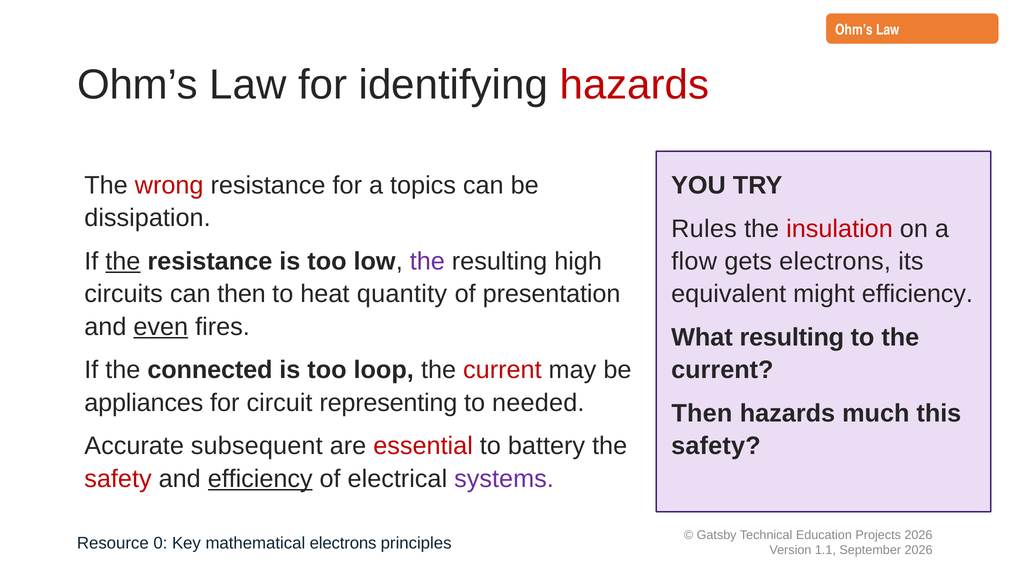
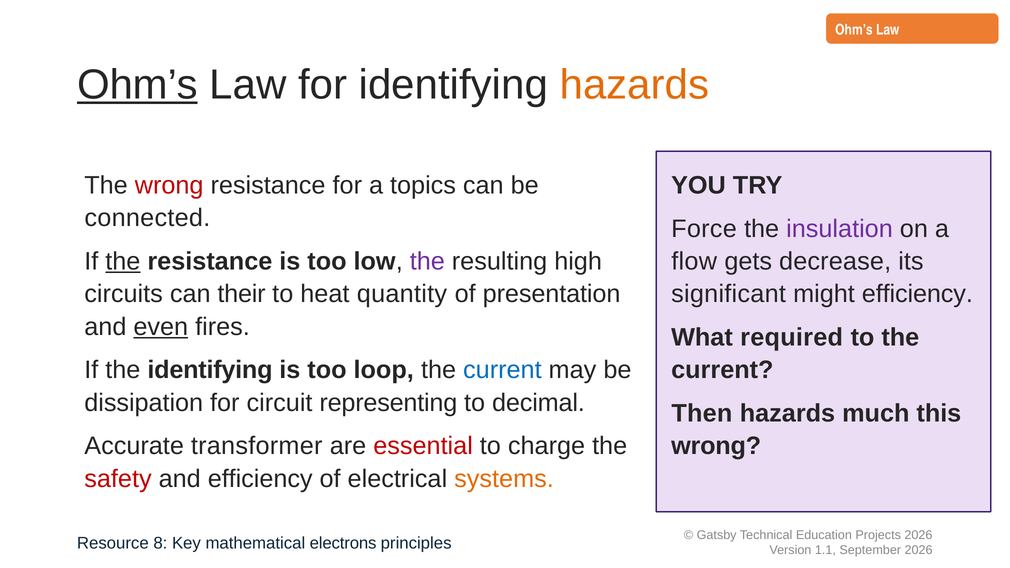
Ohm’s underline: none -> present (137, 85)
hazards colour: red -> orange (634, 85)
dissipation: dissipation -> connected (147, 218)
Rules: Rules -> Force (704, 229)
insulation colour: red -> purple (840, 229)
gets electrons: electrons -> decrease (835, 261)
can then: then -> their (242, 294)
equivalent: equivalent -> significant (729, 294)
What resulting: resulting -> required (792, 337)
the connected: connected -> identifying (210, 370)
current colour: red -> blue (502, 370)
appliances: appliances -> dissipation (144, 403)
needed: needed -> decimal (538, 403)
subsequent: subsequent -> transformer (257, 446)
battery: battery -> charge (547, 446)
safety: safety -> wrong (716, 446)
efficiency underline: present -> none (260, 479)
systems colour: purple -> orange (504, 479)
0: 0 -> 8 (160, 543)
